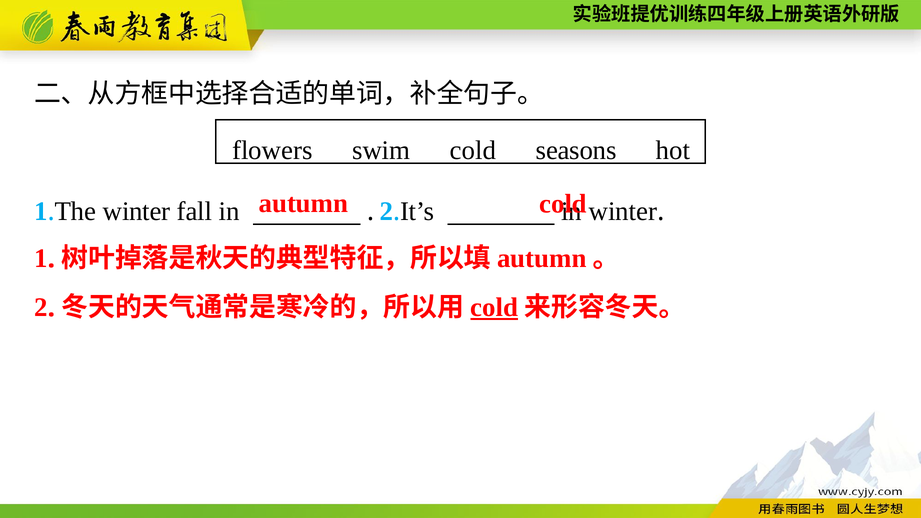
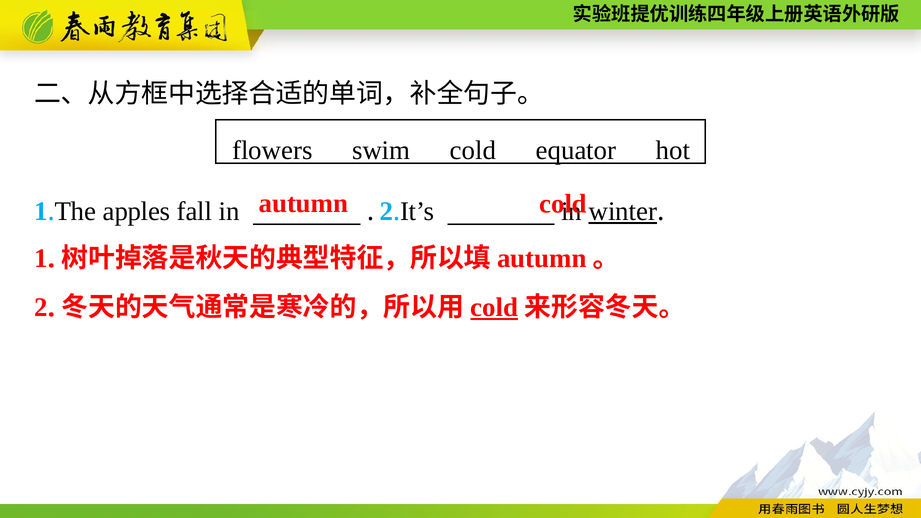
seasons: seasons -> equator (576, 150)
winter: winter -> apples (137, 211)
winter underline: none -> present (623, 211)
